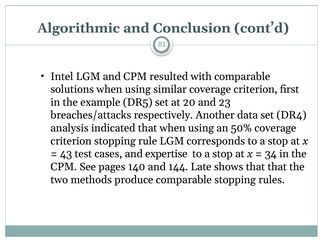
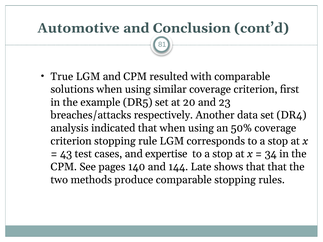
Algorithmic: Algorithmic -> Automotive (79, 28)
Intel: Intel -> True (62, 77)
